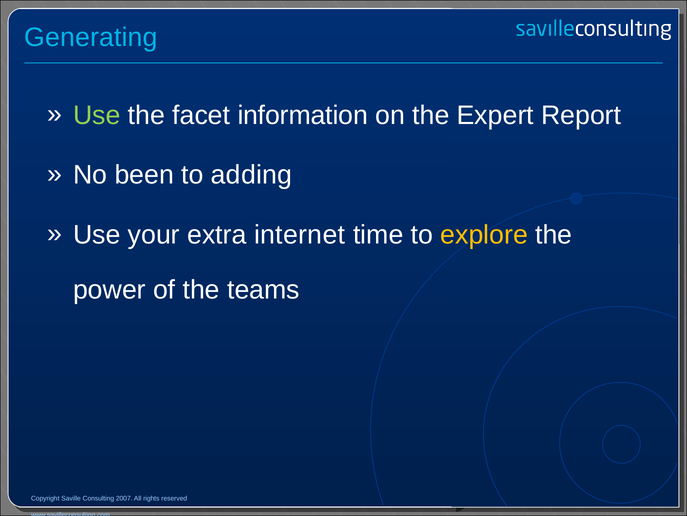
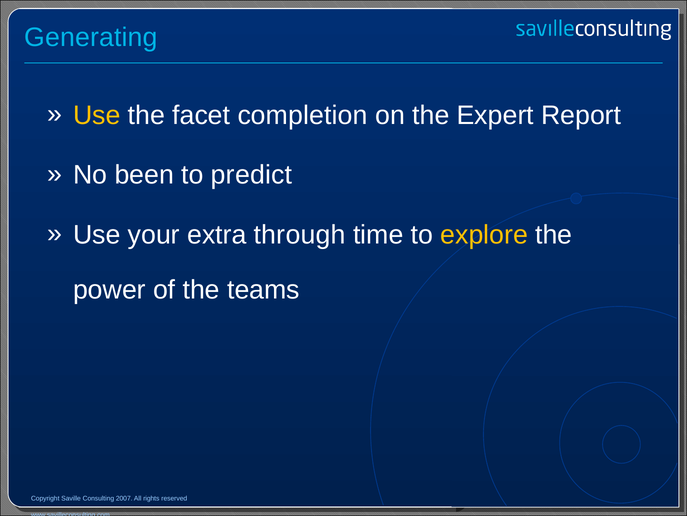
Use colour: light green -> yellow (97, 115)
information: information -> completion (303, 115)
adding: adding -> predict (252, 175)
internet: internet -> through (300, 235)
